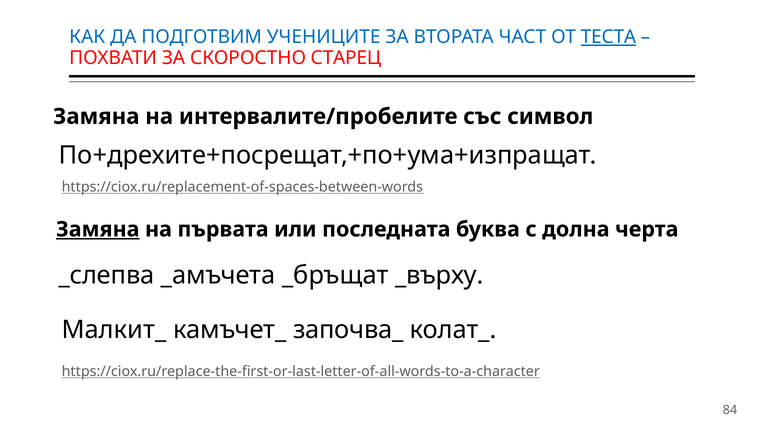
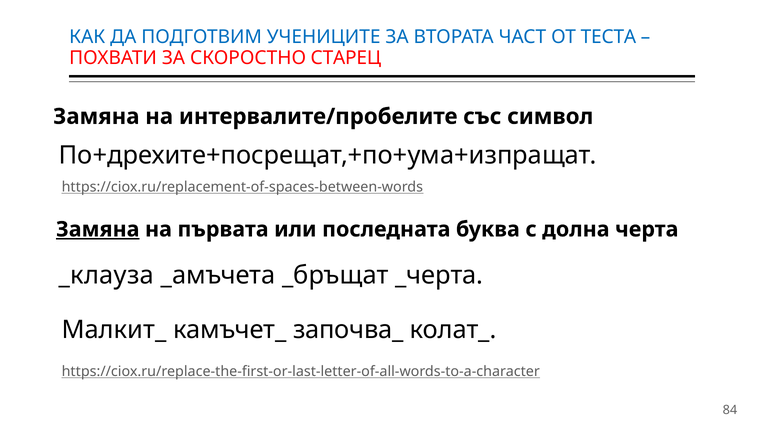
ТЕСТА underline: present -> none (608, 37)
_слепва: _слепва -> _клауза (106, 275)
_върху: _върху -> _черта (439, 275)
